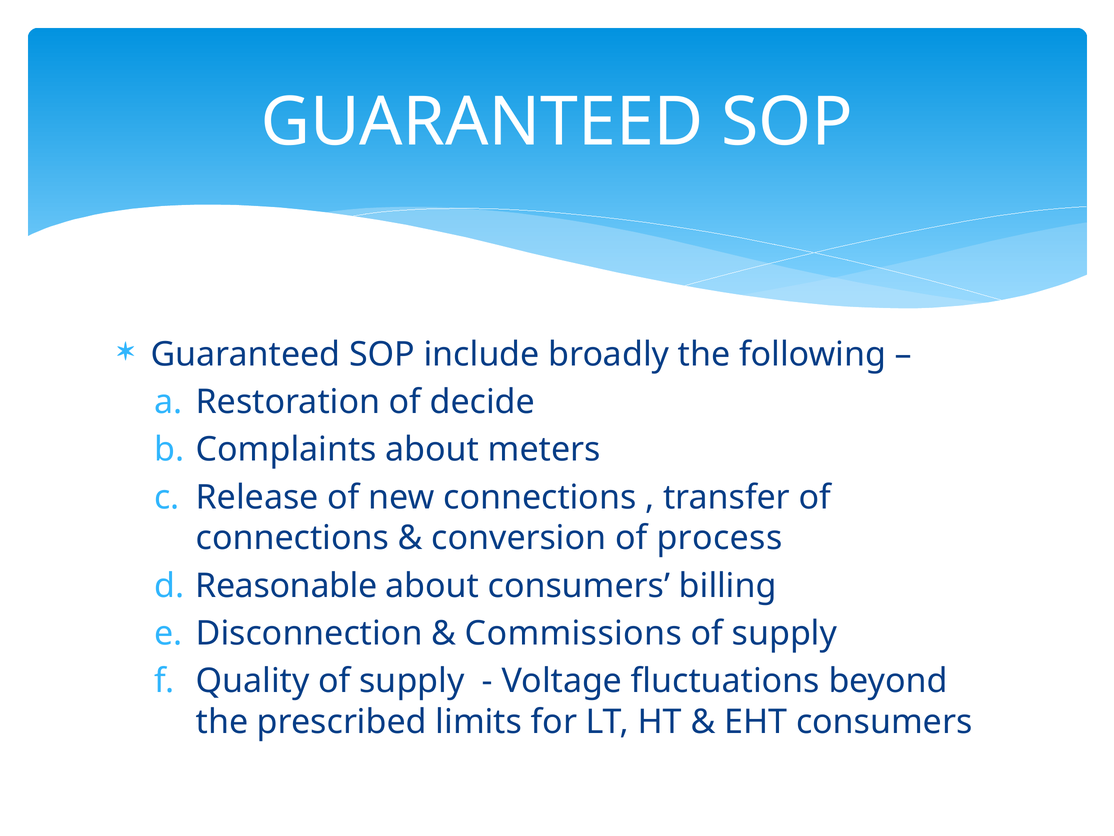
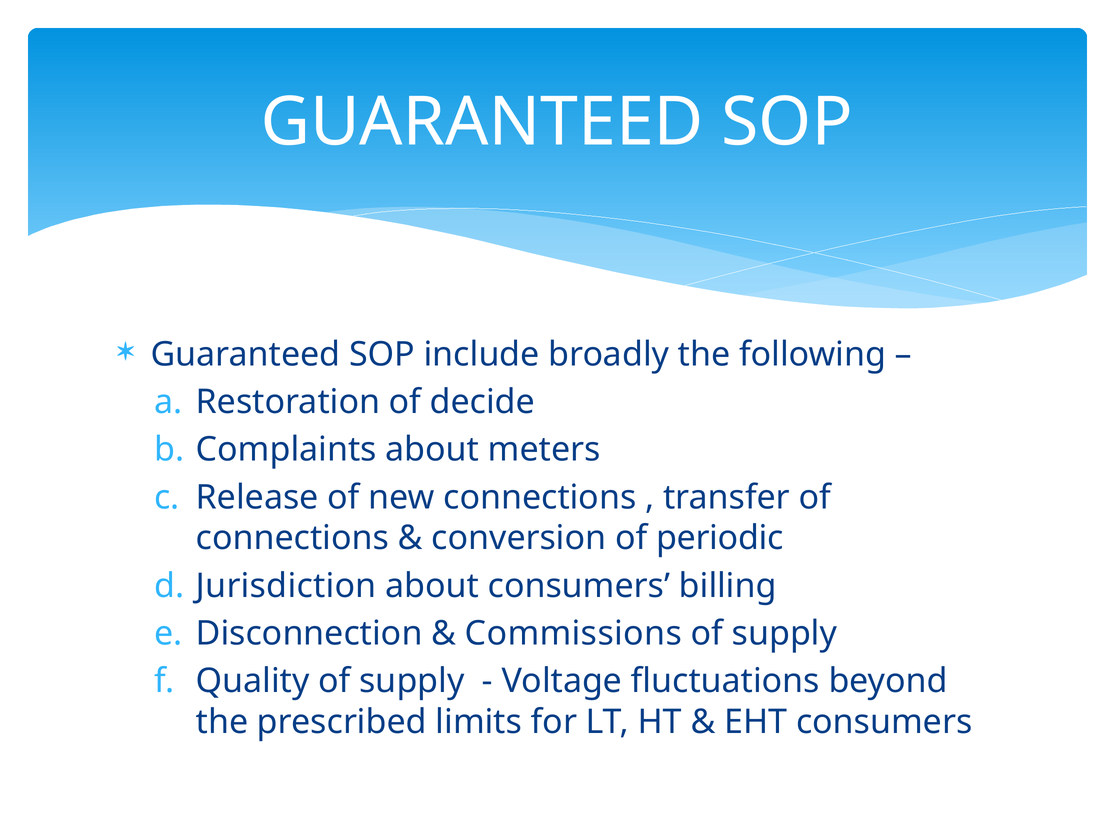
process: process -> periodic (720, 538)
Reasonable: Reasonable -> Jurisdiction (286, 585)
